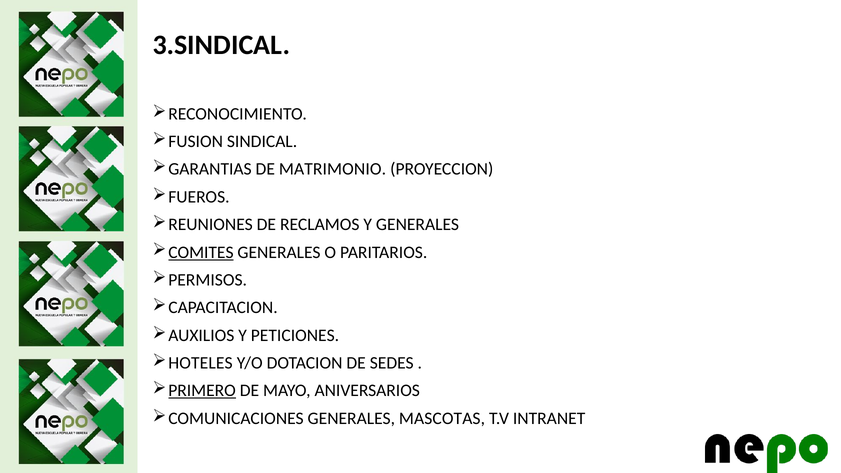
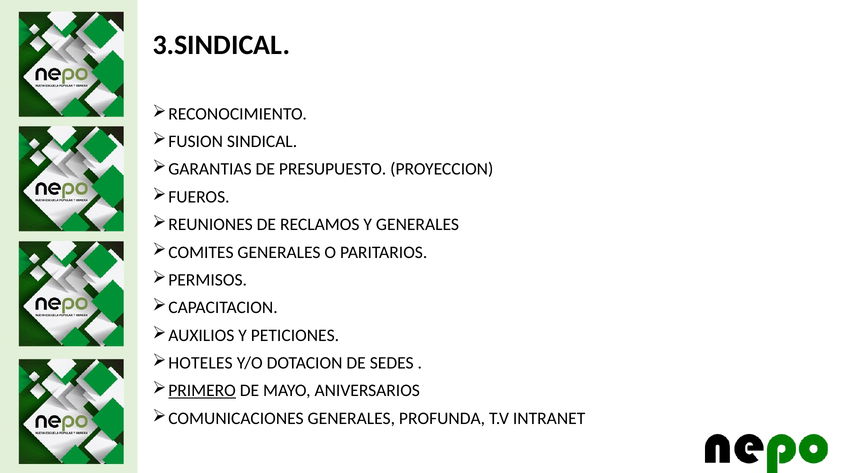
MATRIMONIO: MATRIMONIO -> PRESUPUESTO (333, 169)
COMITES underline: present -> none (201, 252)
MASCOTAS: MASCOTAS -> PROFUNDA (442, 418)
